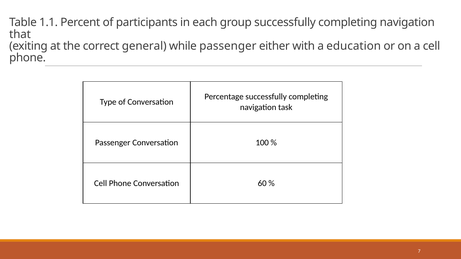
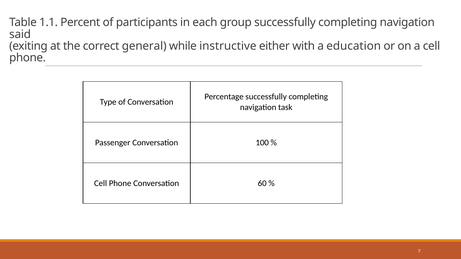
that: that -> said (20, 34)
while passenger: passenger -> instructive (228, 46)
